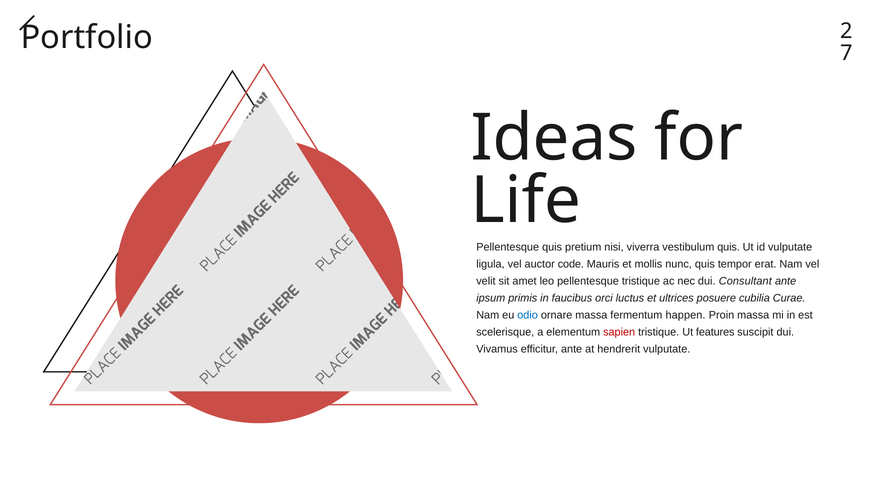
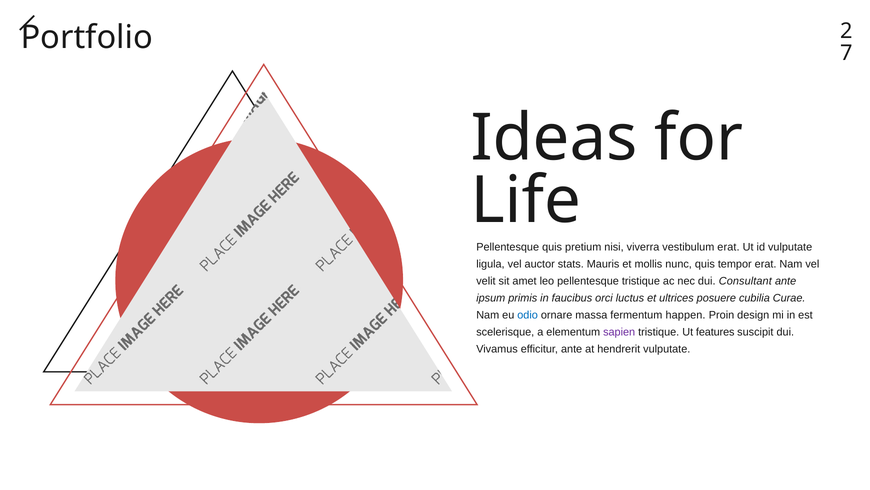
vestibulum quis: quis -> erat (728, 247)
code: code -> stats (571, 264)
Proin massa: massa -> design (753, 315)
sapien colour: red -> purple (619, 332)
